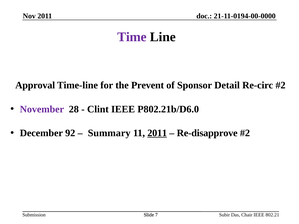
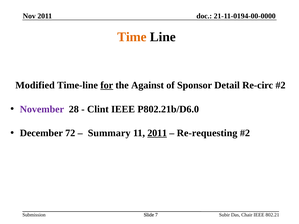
Time colour: purple -> orange (132, 37)
Approval: Approval -> Modified (35, 85)
for underline: none -> present (107, 85)
Prevent: Prevent -> Against (148, 85)
92: 92 -> 72 (70, 133)
Re-disapprove: Re-disapprove -> Re-requesting (207, 133)
